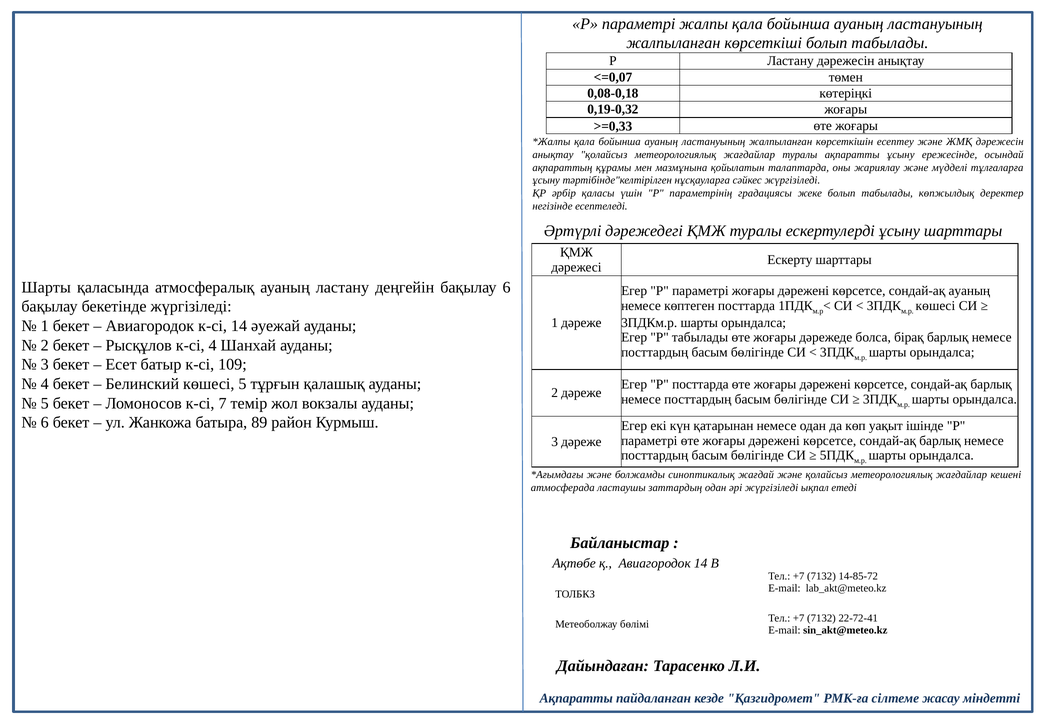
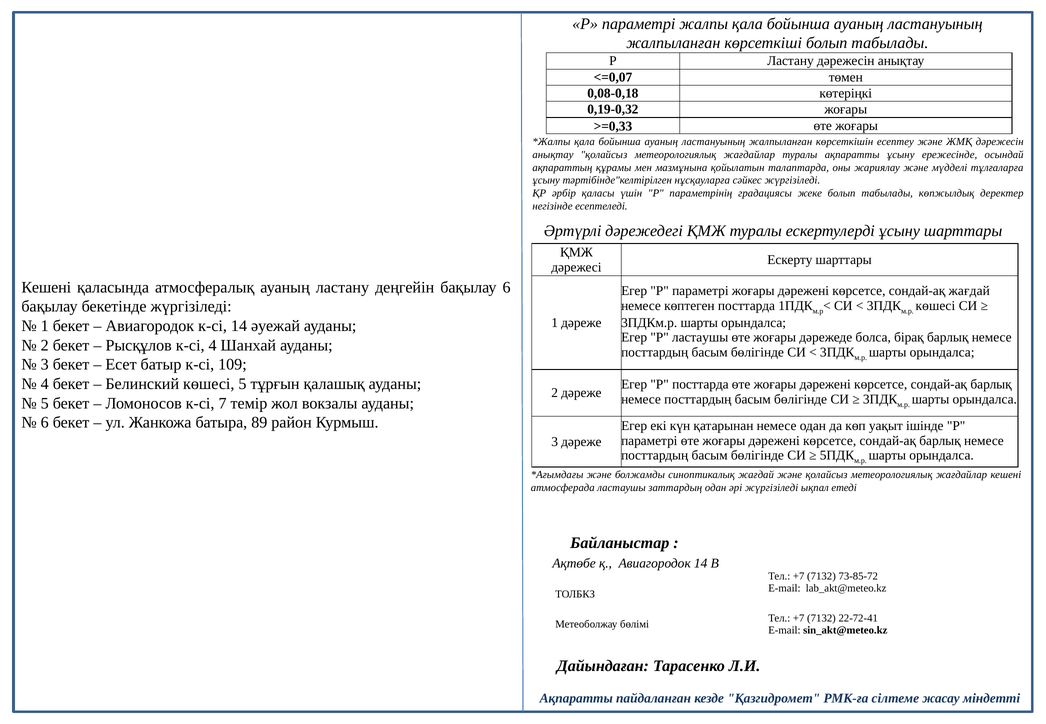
Шарты: Шарты -> Кешені (46, 287)
сондай-ақ ауаның: ауаның -> жағдай (969, 291)
P табылады: табылады -> ластаушы (700, 338)
14-85-72: 14-85-72 -> 73-85-72 (858, 577)
